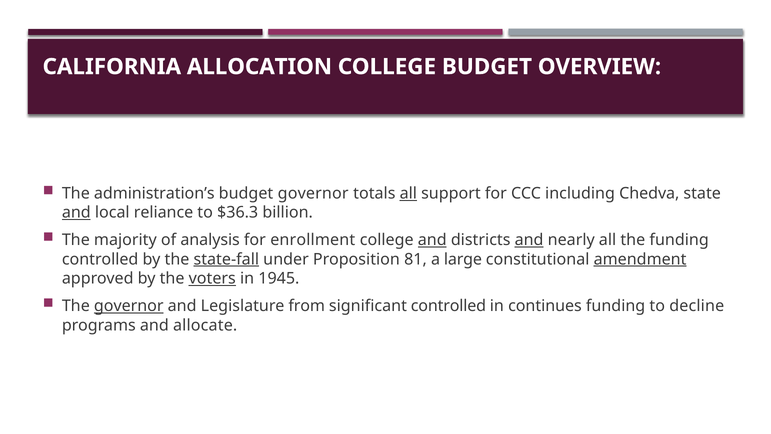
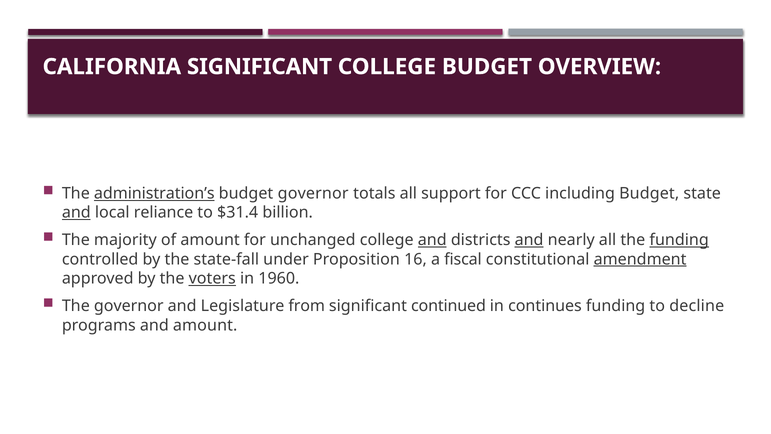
CALIFORNIA ALLOCATION: ALLOCATION -> SIGNIFICANT (259, 67)
administration’s underline: none -> present (154, 193)
all underline: present -> none (408, 193)
including Chedva: Chedva -> Budget (649, 193)
$36.3: $36.3 -> $31.4 (238, 213)
of analysis: analysis -> amount (210, 240)
enrollment: enrollment -> unchanged (313, 240)
funding underline: none -> present (679, 240)
state-fall underline: present -> none (226, 259)
81: 81 -> 16 (415, 259)
large: large -> fiscal (463, 259)
1945: 1945 -> 1960 (279, 278)
governor underline: present -> none (129, 306)
significant controlled: controlled -> continued (448, 306)
and allocate: allocate -> amount (205, 325)
